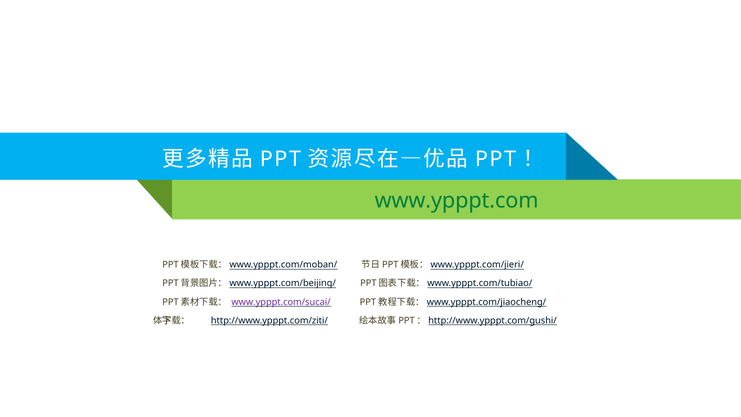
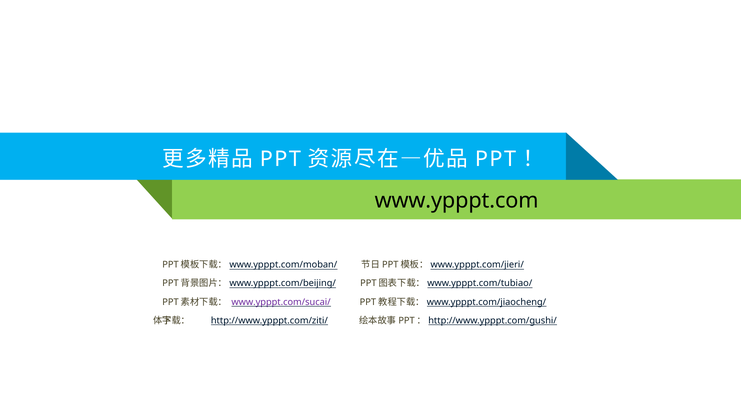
www.ypppt.com colour: green -> black (457, 201)
